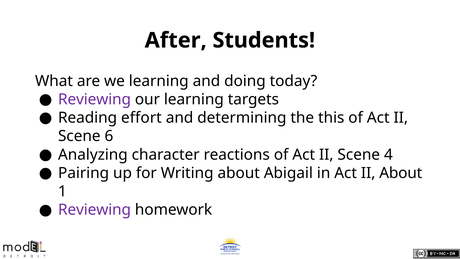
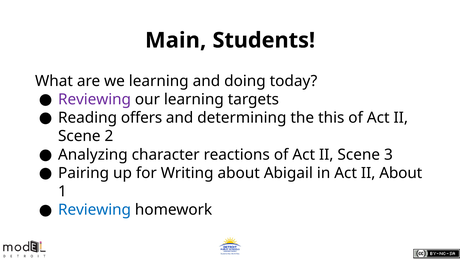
After: After -> Main (176, 40)
effort: effort -> offers (142, 118)
6: 6 -> 2 (109, 136)
4: 4 -> 3 (388, 154)
Reviewing colour: purple -> blue (95, 210)
